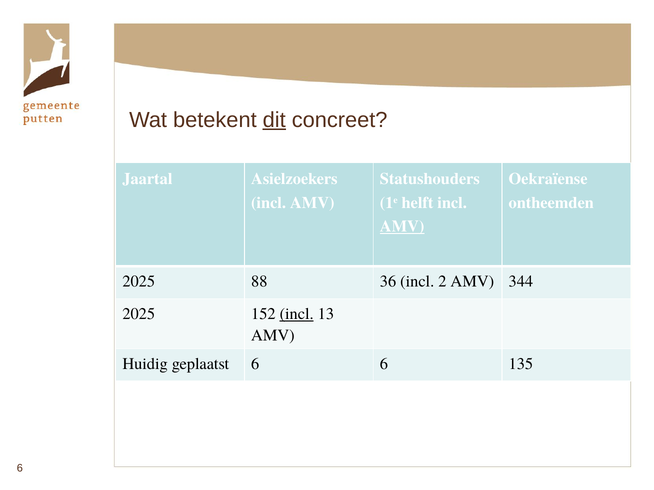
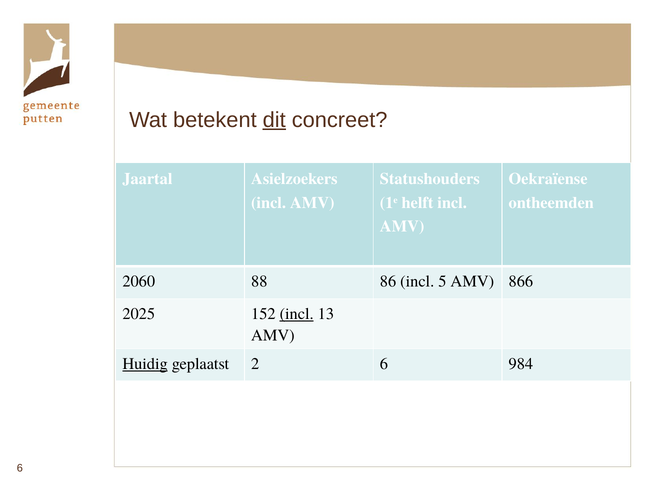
AMV underline: present -> none (402, 227)
2025: 2025 -> 2060 (139, 282)
36: 36 -> 86 (388, 282)
2: 2 -> 5 (442, 282)
344: 344 -> 866 (521, 282)
Huidig underline: none -> present (145, 364)
geplaatst 6: 6 -> 2 (255, 364)
135: 135 -> 984 (521, 364)
